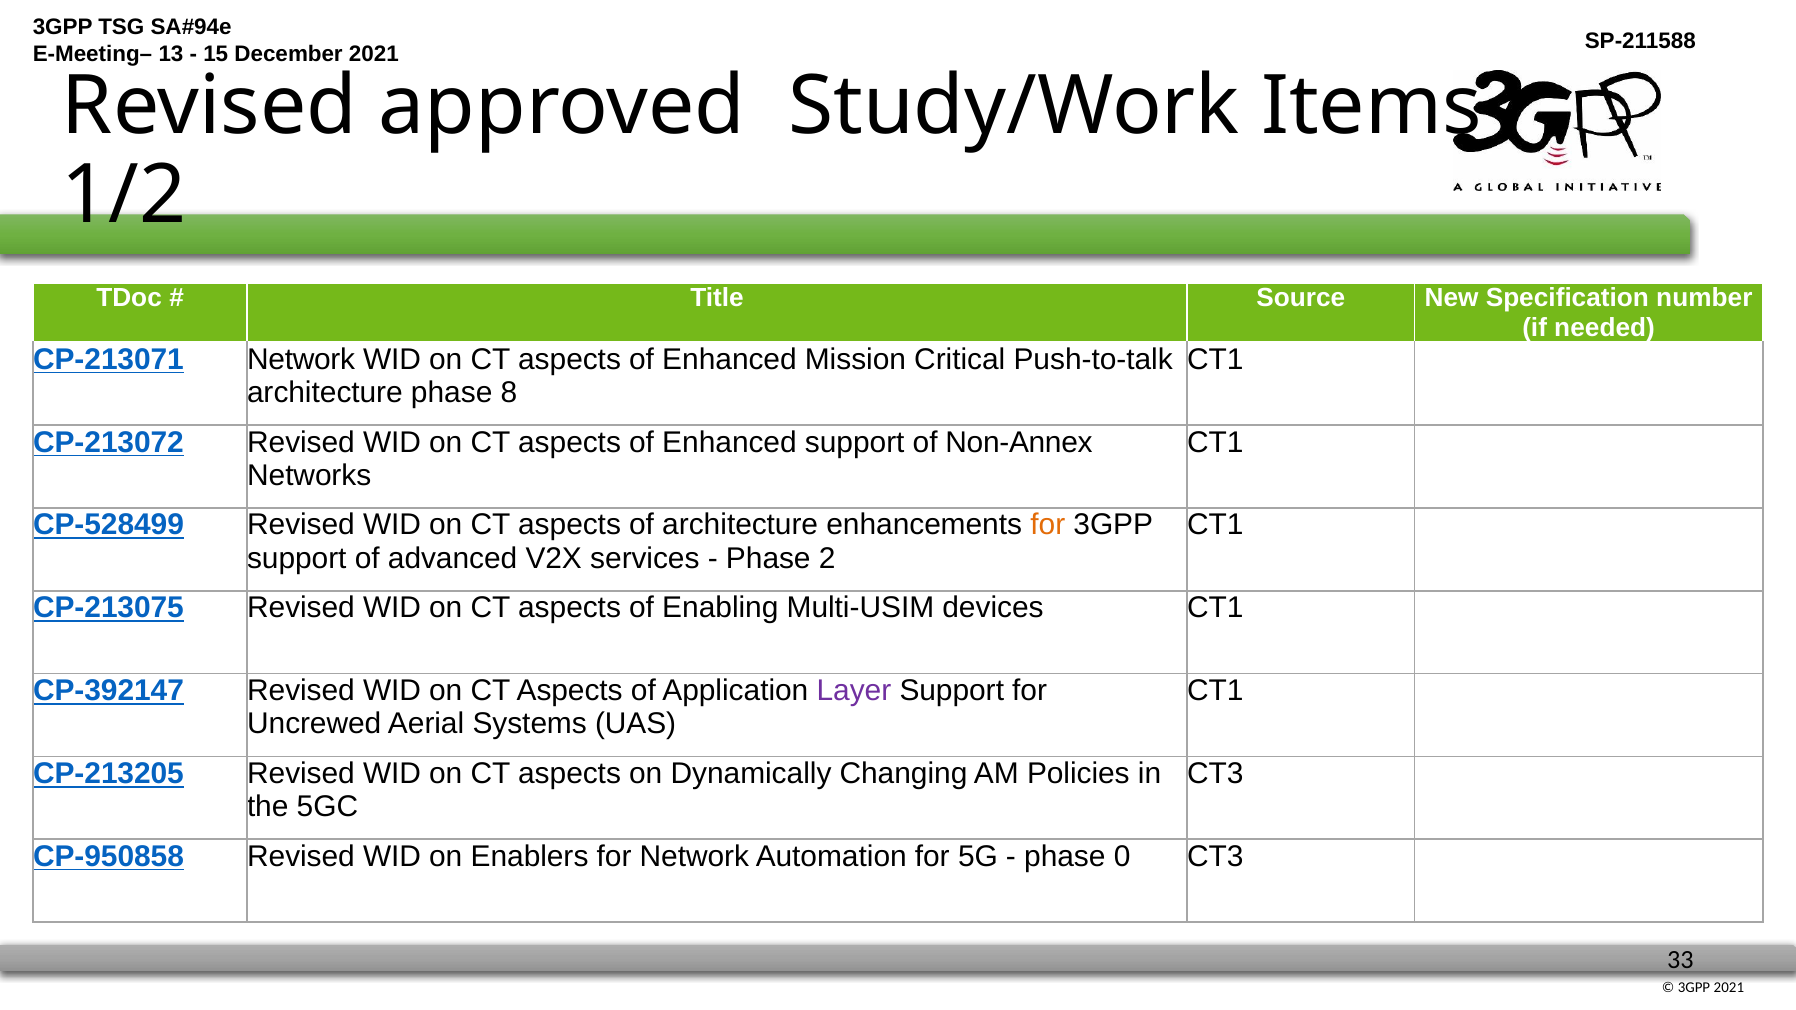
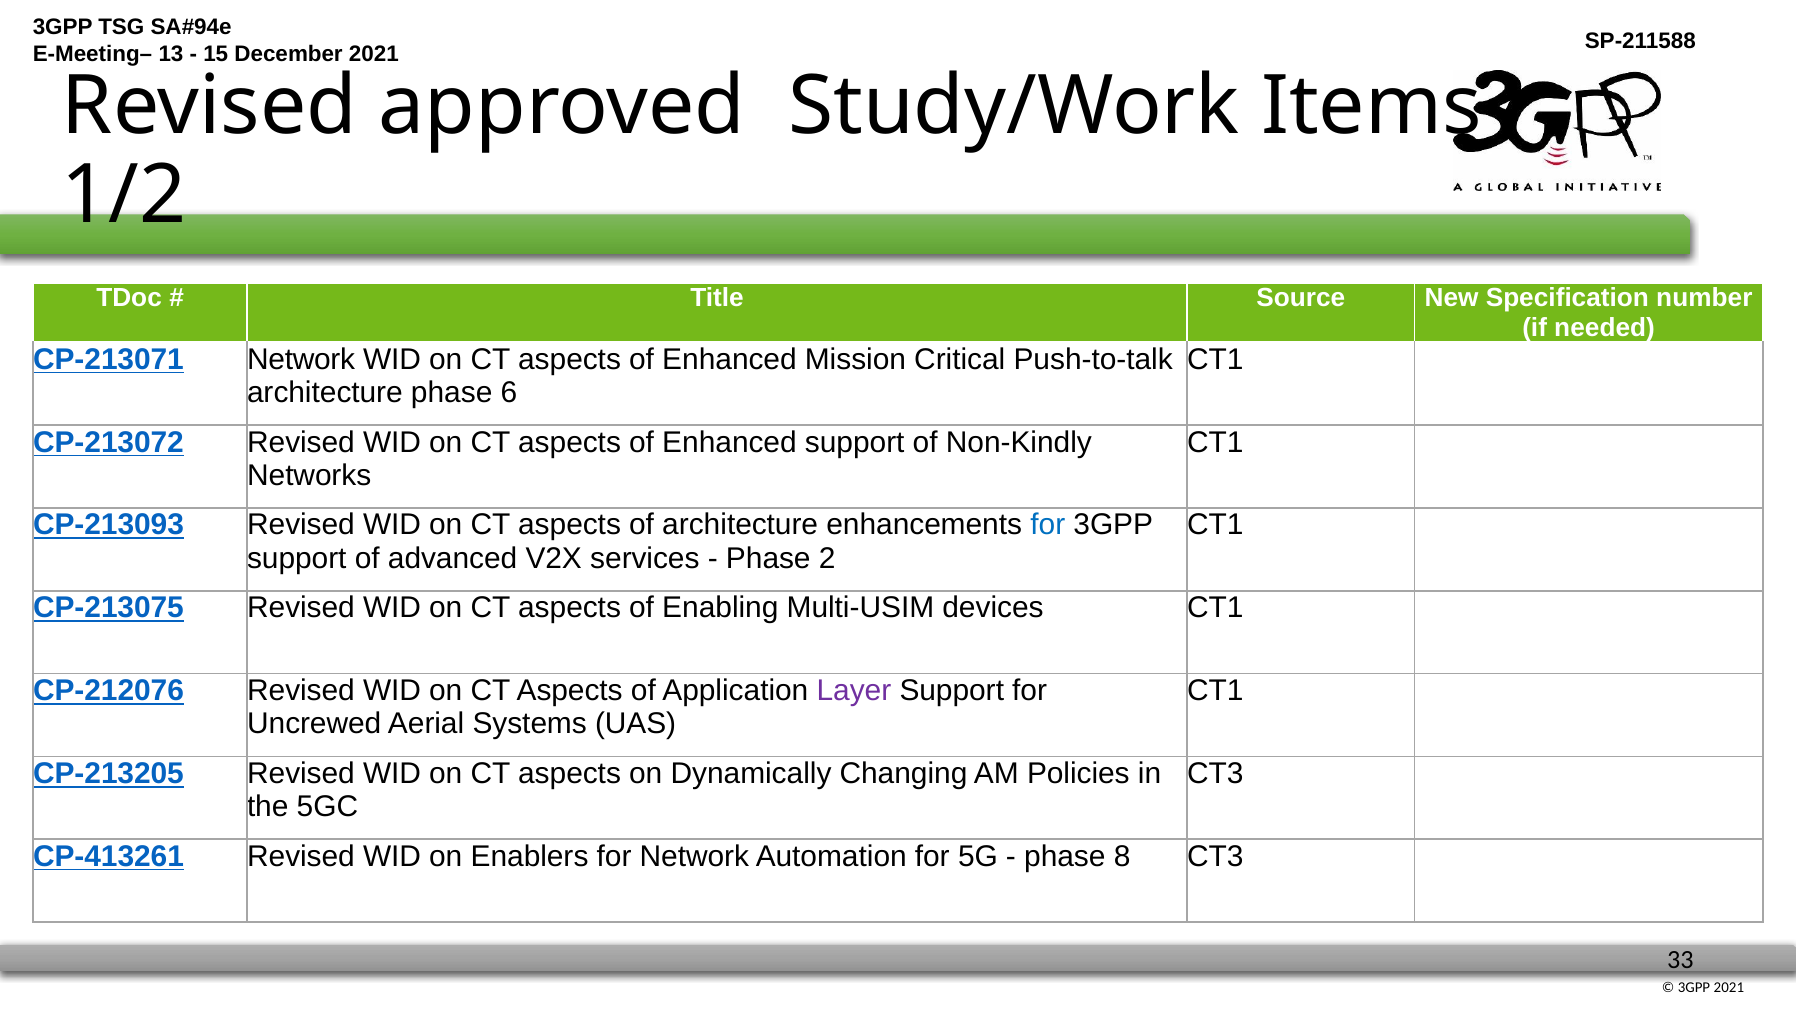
8: 8 -> 6 (509, 393)
Non-Annex: Non-Annex -> Non-Kindly (1019, 442)
CP-528499: CP-528499 -> CP-213093 (109, 525)
for colour: orange -> blue (1048, 525)
CP-392147: CP-392147 -> CP-212076 (109, 691)
CP-950858: CP-950858 -> CP-413261 (109, 856)
0: 0 -> 8 (1122, 856)
